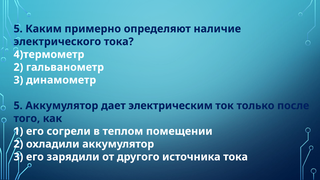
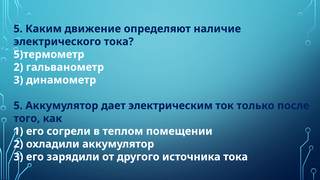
примерно: примерно -> движение (93, 29)
4)термометр: 4)термометр -> 5)термометр (49, 54)
